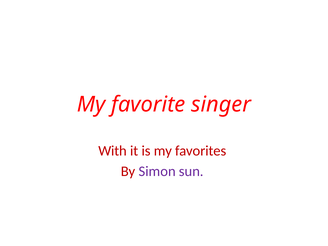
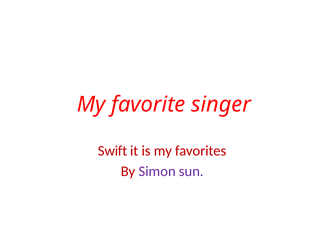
With: With -> Swift (113, 151)
